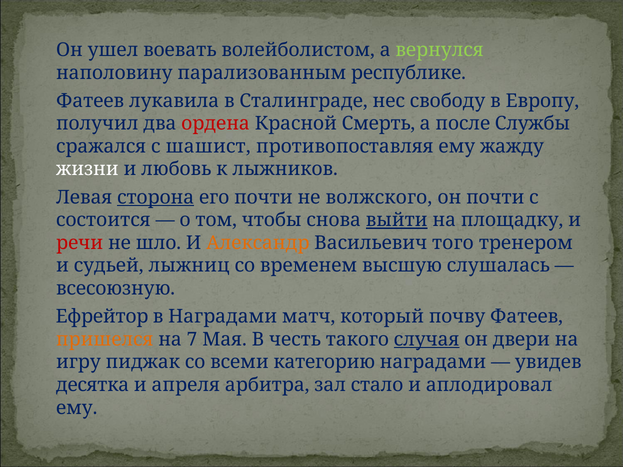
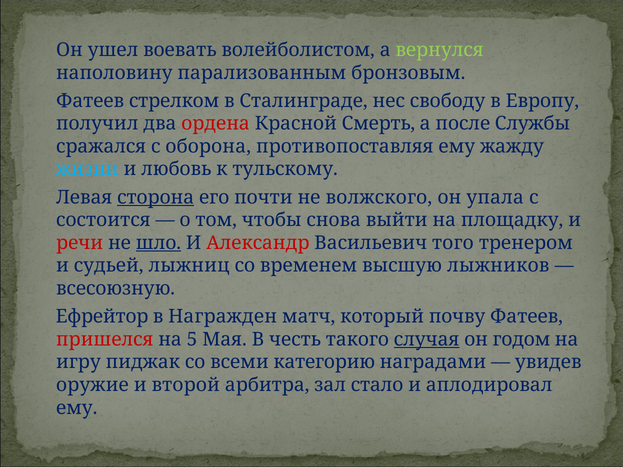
республике: республике -> бронзовым (408, 73)
лукавила: лукавила -> стрелком (174, 101)
шашист: шашист -> оборона (208, 146)
жизни colour: white -> light blue (87, 169)
лыжников: лыжников -> тульскому (285, 169)
он почти: почти -> упала (495, 197)
выйти underline: present -> none (397, 220)
шло underline: none -> present (158, 243)
Александр colour: orange -> red (258, 243)
слушалась: слушалась -> лыжников (498, 266)
в Наградами: Наградами -> Награжден (223, 317)
пришелся colour: orange -> red (105, 340)
7: 7 -> 5 (192, 340)
двери: двери -> годом (521, 340)
десятка: десятка -> оружие (92, 385)
апреля: апреля -> второй (186, 385)
